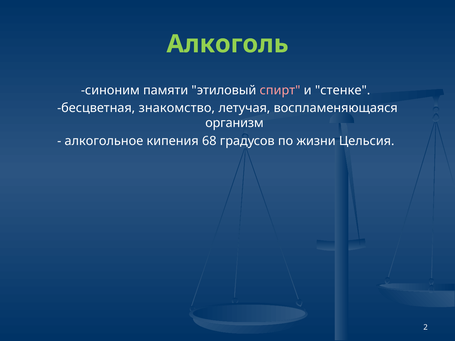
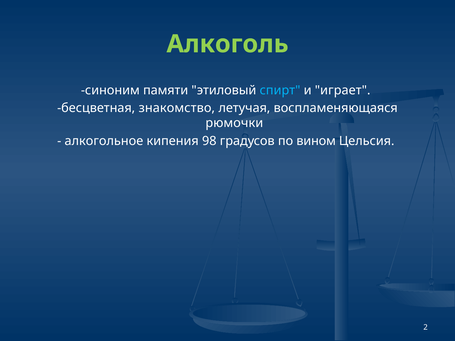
спирт colour: pink -> light blue (280, 90)
стенке: стенке -> играет (343, 90)
организм: организм -> рюмочки (234, 123)
68: 68 -> 98 (209, 141)
жизни: жизни -> вином (316, 141)
